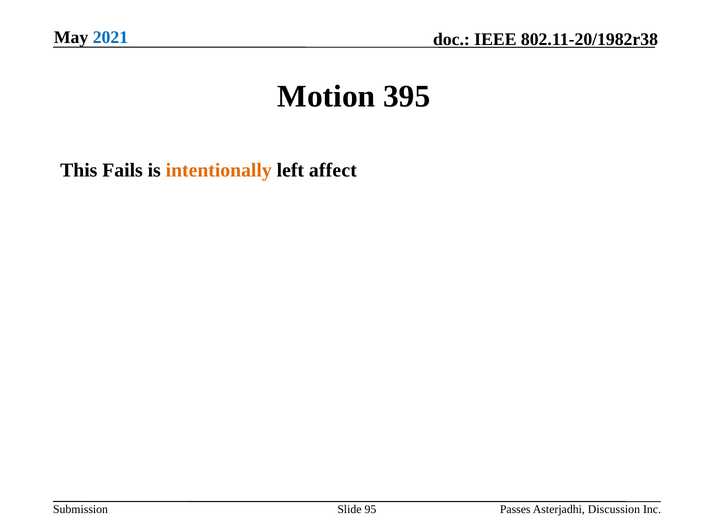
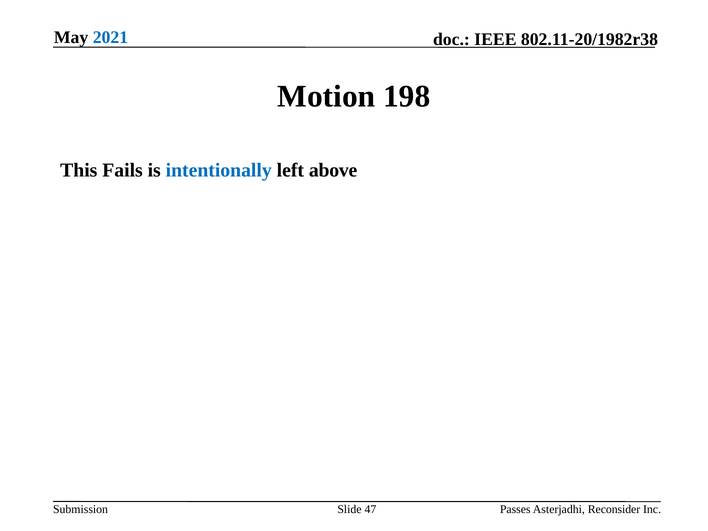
395: 395 -> 198 (407, 97)
intentionally colour: orange -> blue (219, 170)
affect: affect -> above (333, 170)
95: 95 -> 47 (370, 509)
Discussion: Discussion -> Reconsider (614, 509)
